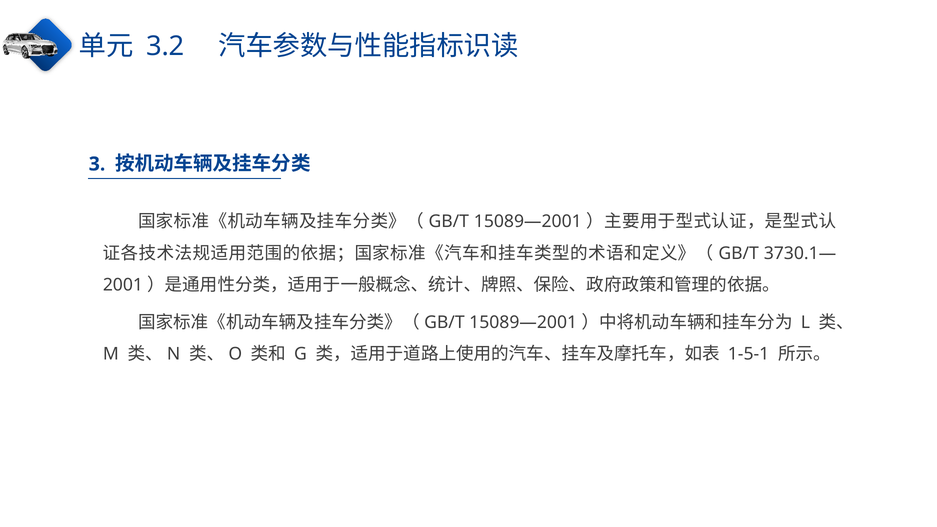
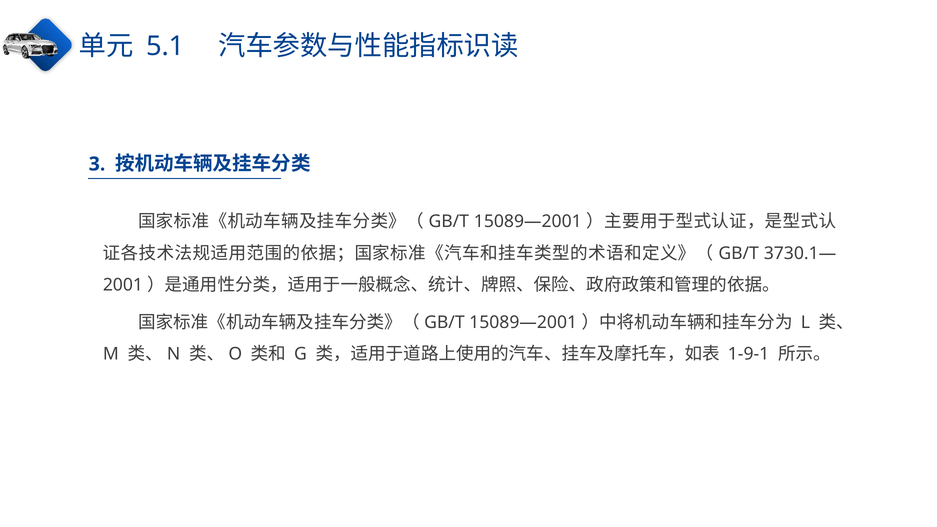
3.2: 3.2 -> 5.1 (165, 46)
1-5-1: 1-5-1 -> 1-9-1 (749, 354)
